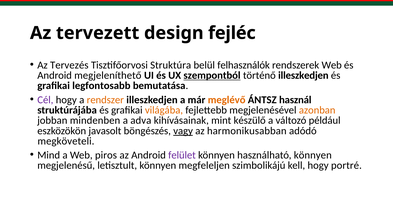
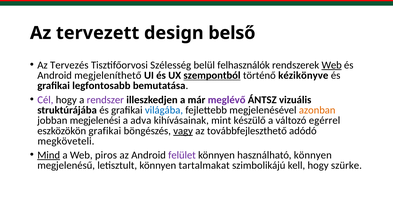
fejléc: fejléc -> belső (232, 33)
Struktúra: Struktúra -> Szélesség (171, 65)
Web underline: none -> present (332, 65)
történő illeszkedjen: illeszkedjen -> kézikönyve (303, 75)
rendszer colour: orange -> purple (105, 100)
meglévő colour: orange -> purple (227, 100)
használ: használ -> vizuális (295, 100)
világába colour: orange -> blue (164, 110)
mindenben: mindenben -> megjelenési (95, 120)
például: például -> egérrel (325, 120)
eszközökön javasolt: javasolt -> grafikai (105, 131)
harmonikusabban: harmonikusabban -> továbbfejleszthető (247, 131)
Mind underline: none -> present (49, 155)
megfeleljen: megfeleljen -> tartalmakat (204, 165)
portré: portré -> szürke (346, 165)
